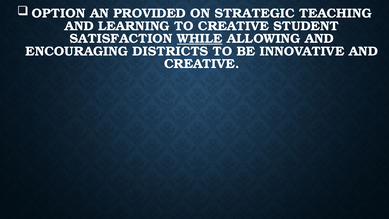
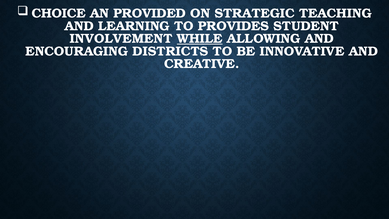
OPTION: OPTION -> CHOICE (59, 13)
TO CREATIVE: CREATIVE -> PROVIDES (233, 26)
SATISFACTION: SATISFACTION -> INVOLVEMENT (121, 39)
